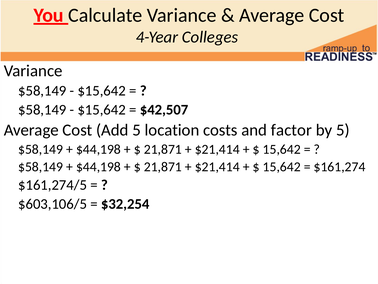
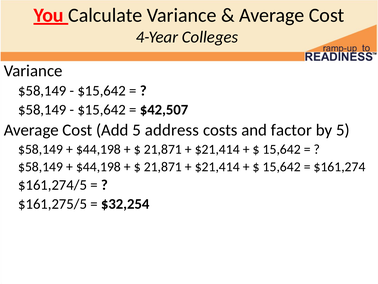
location: location -> address (172, 130)
$603,106/5: $603,106/5 -> $161,275/5 (53, 204)
